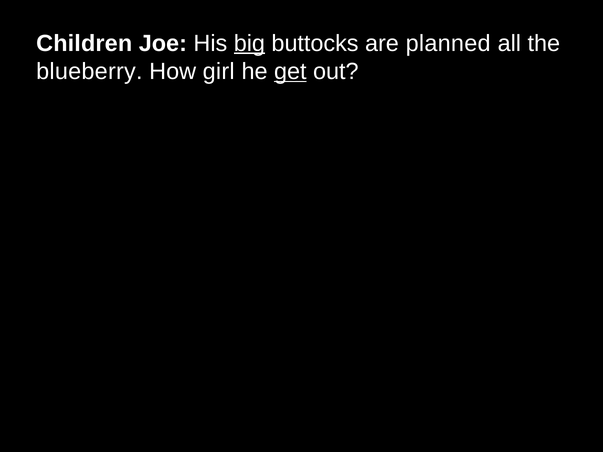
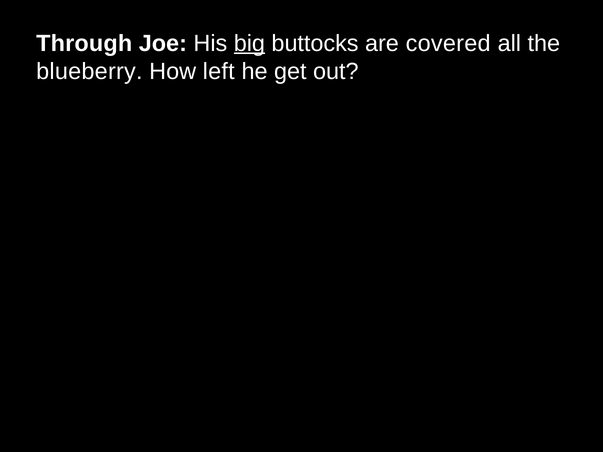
Children: Children -> Through (84, 43)
planned: planned -> covered (448, 43)
girl: girl -> left (219, 71)
get underline: present -> none (290, 71)
